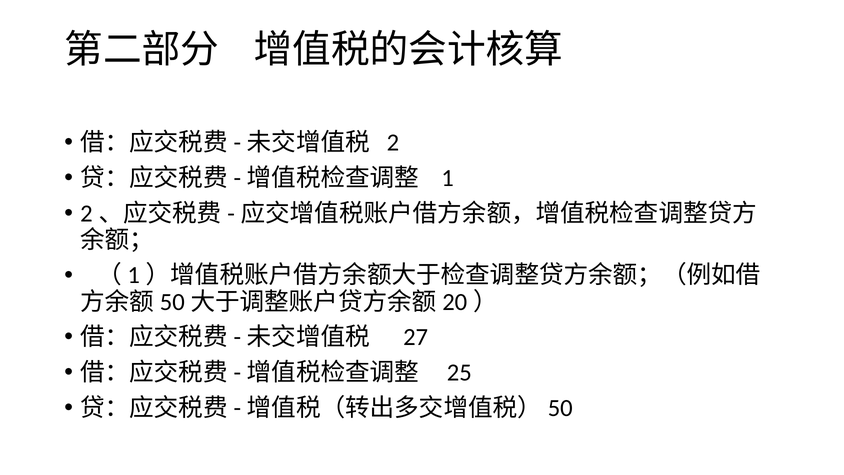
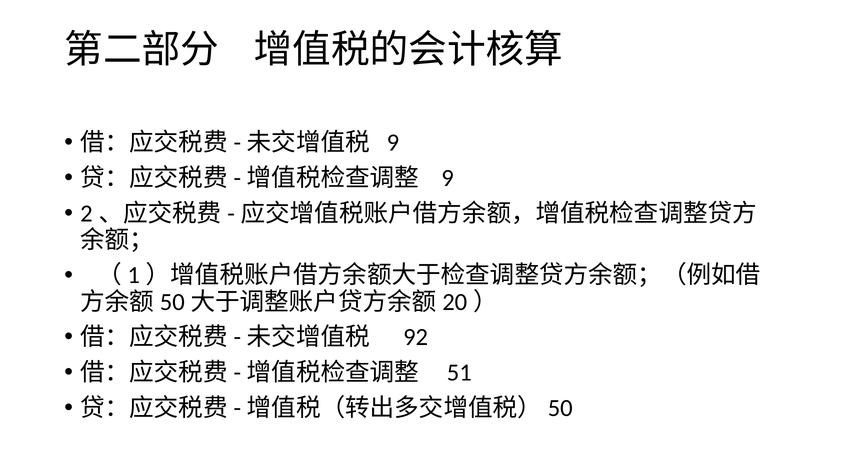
2: 2 -> 9 (393, 143)
1: 1 -> 9 (448, 178)
27: 27 -> 92 (416, 337)
25: 25 -> 51 (459, 372)
